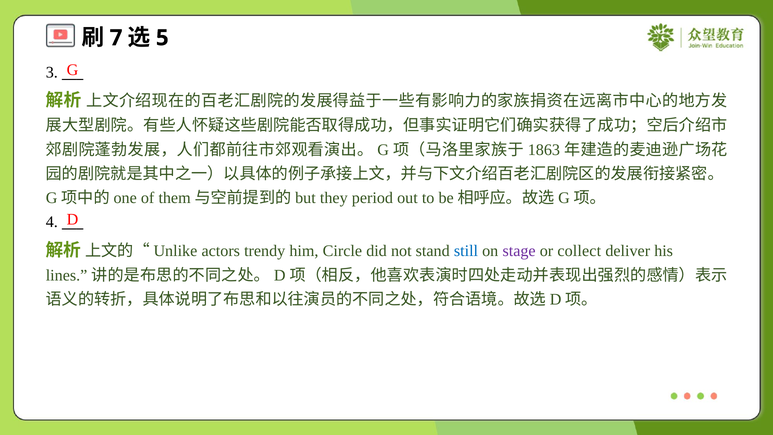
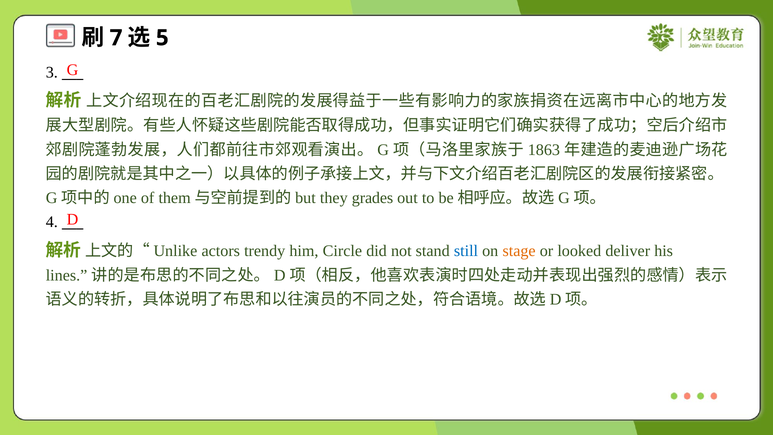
period: period -> grades (373, 198)
stage colour: purple -> orange (519, 251)
collect: collect -> looked (579, 251)
